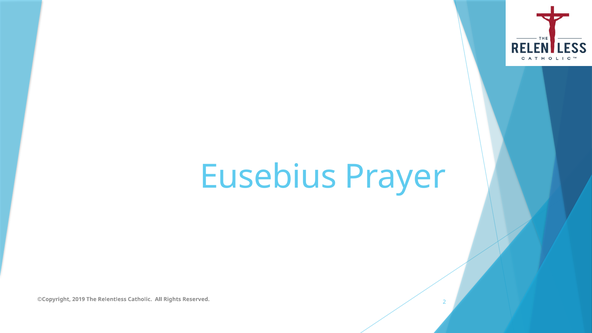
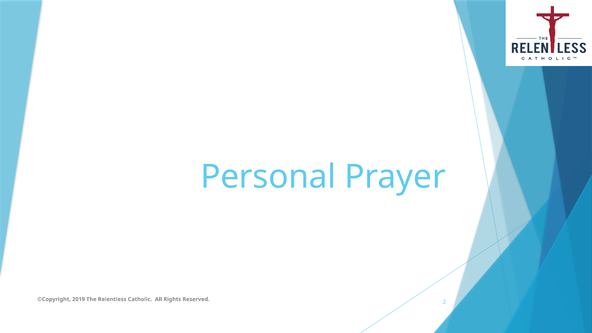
Eusebius: Eusebius -> Personal (268, 177)
